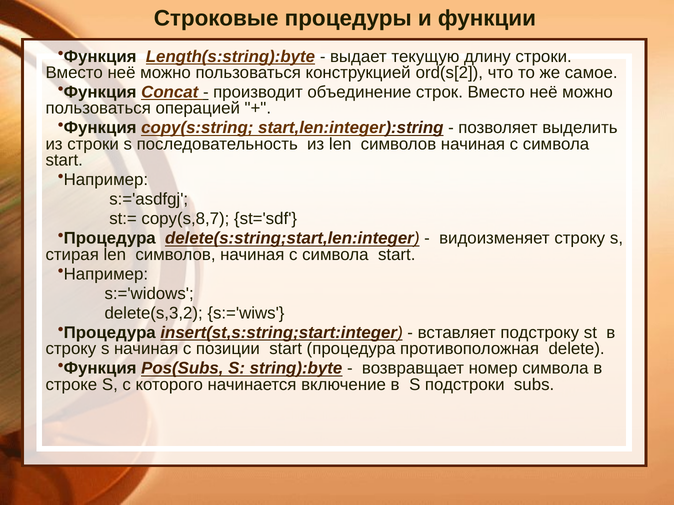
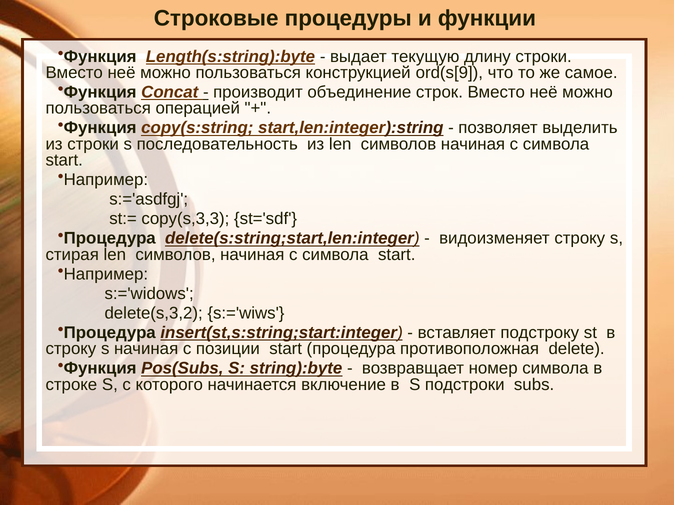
ord(s[2: ord(s[2 -> ord(s[9 (449, 73)
copy(s,8,7: copy(s,8,7 -> copy(s,3,3 (185, 219)
